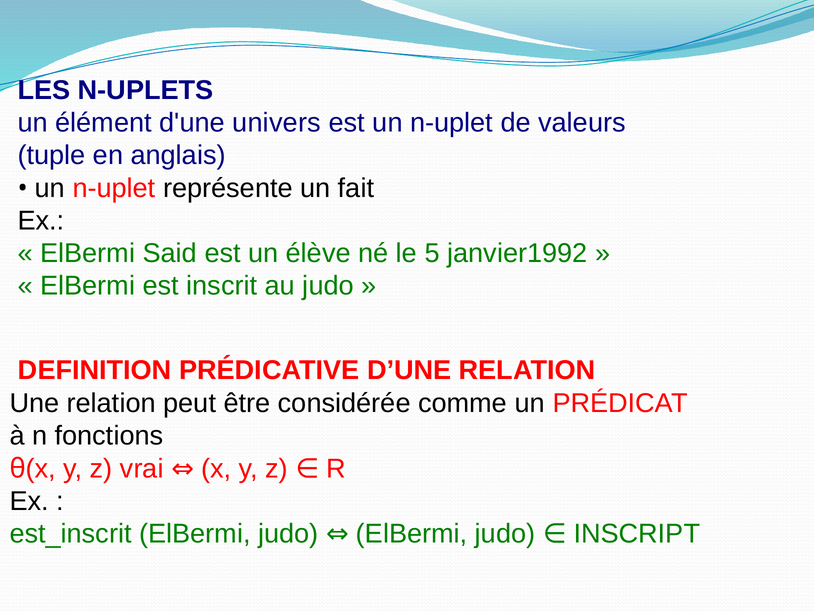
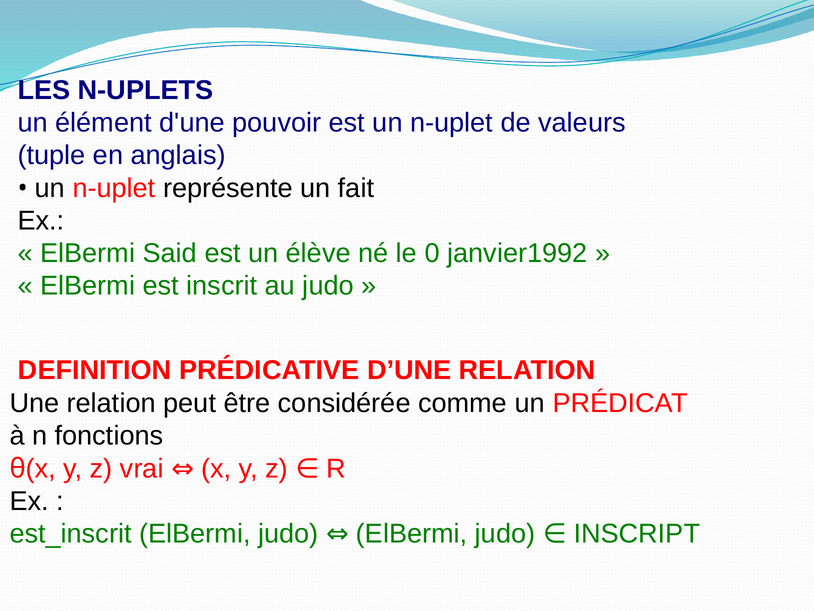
univers: univers -> pouvoir (277, 123)
5: 5 -> 0 (432, 253)
